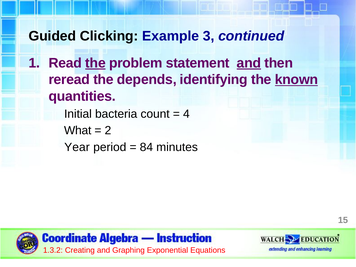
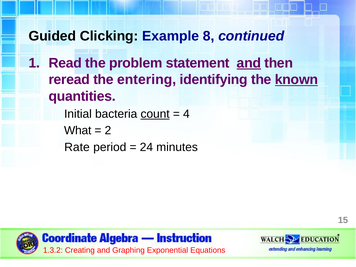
3: 3 -> 8 (209, 36)
the underline: present -> none (95, 63)
depends: depends -> entering (147, 80)
count underline: none -> present (155, 114)
Year: Year -> Rate (77, 147)
84: 84 -> 24 (146, 147)
